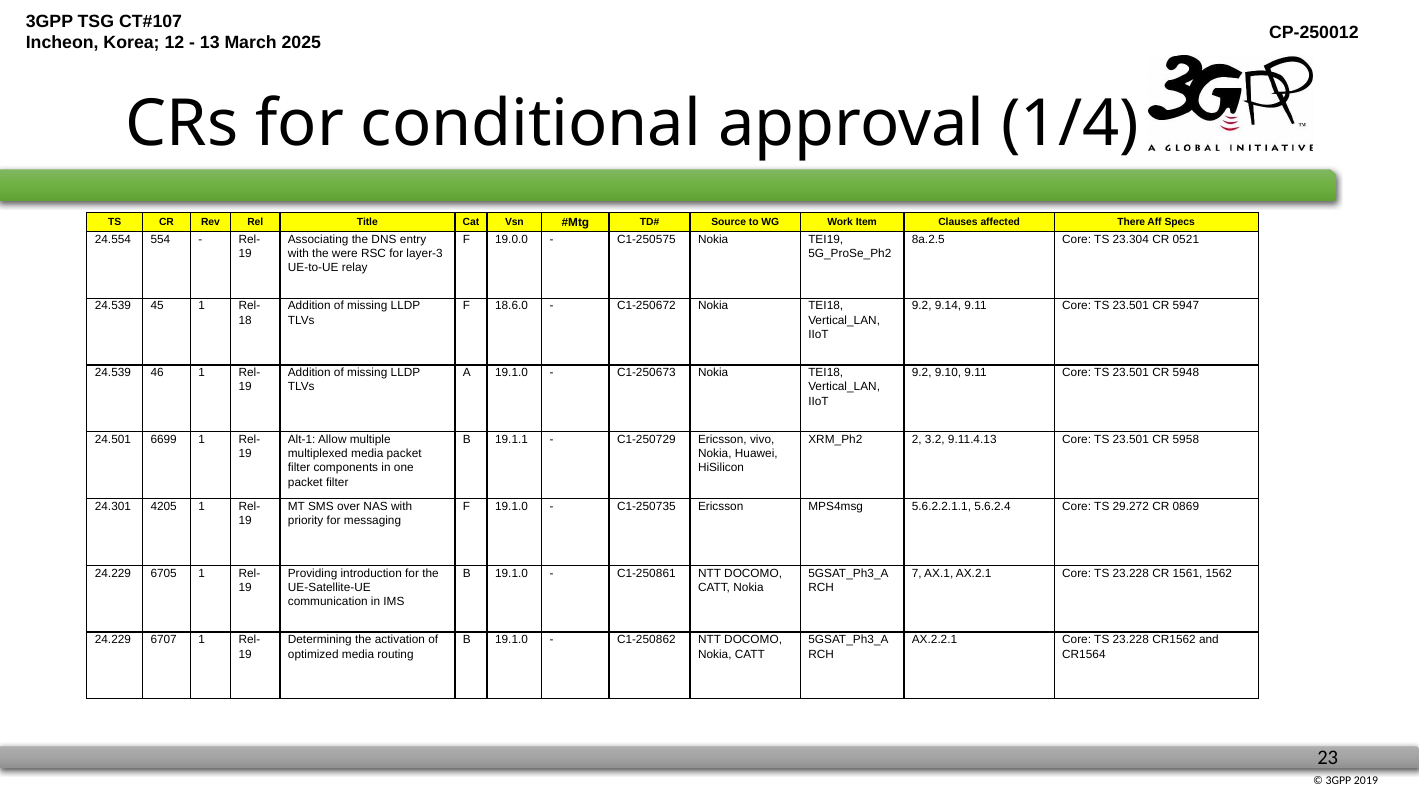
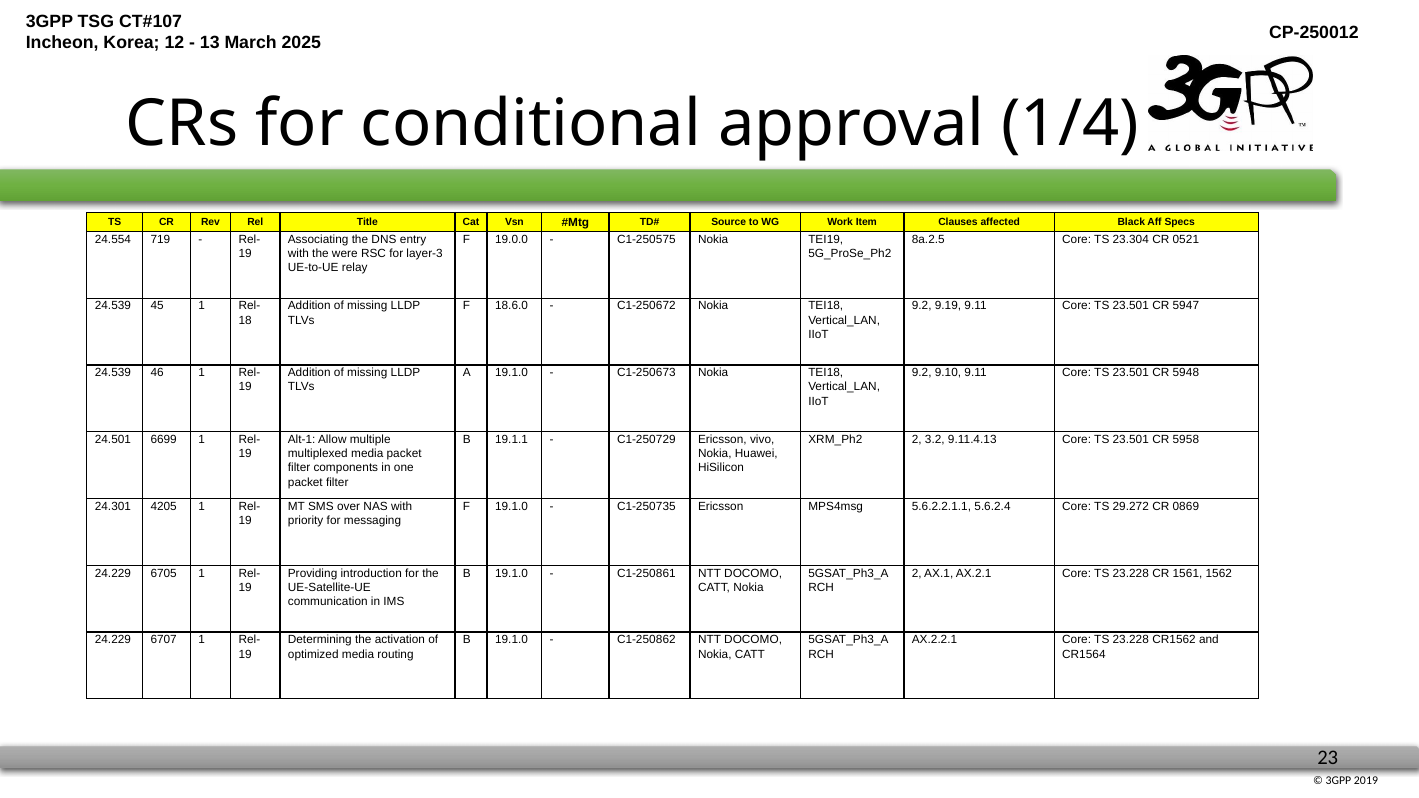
There: There -> Black (1131, 223)
554: 554 -> 719 (160, 239)
9.14: 9.14 -> 9.19 (948, 306)
7: 7 -> 2 (917, 573)
